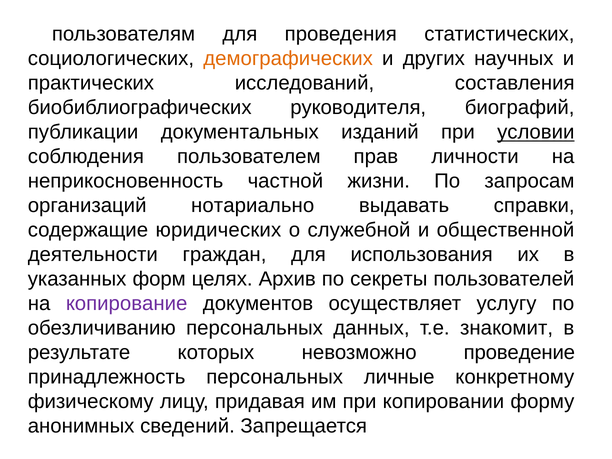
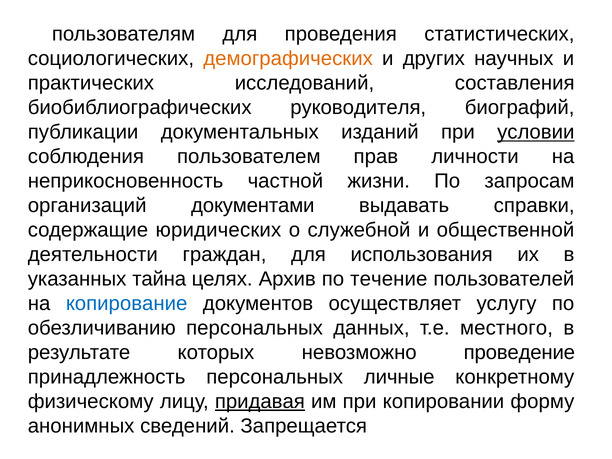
нотариально: нотариально -> документами (253, 206)
форм: форм -> тайна (159, 279)
секреты: секреты -> течение (389, 279)
копирование colour: purple -> blue (127, 303)
знакомит: знакомит -> местного (507, 328)
придавая underline: none -> present (260, 401)
